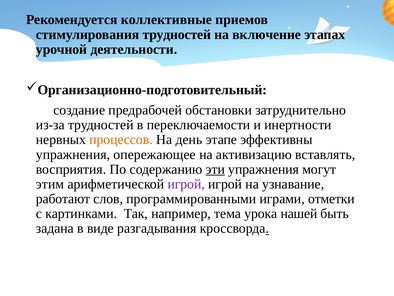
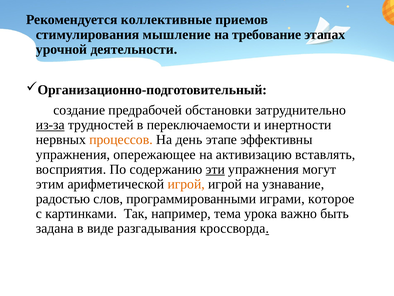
стимулирования трудностей: трудностей -> мышление (177, 34)
включение: включение -> требование (267, 34)
из-за underline: none -> present (50, 125)
игрой colour: purple -> orange (186, 184)
работают: работают -> радостью (63, 199)
отметки: отметки -> которое (331, 199)
нашей: нашей -> важно (299, 213)
